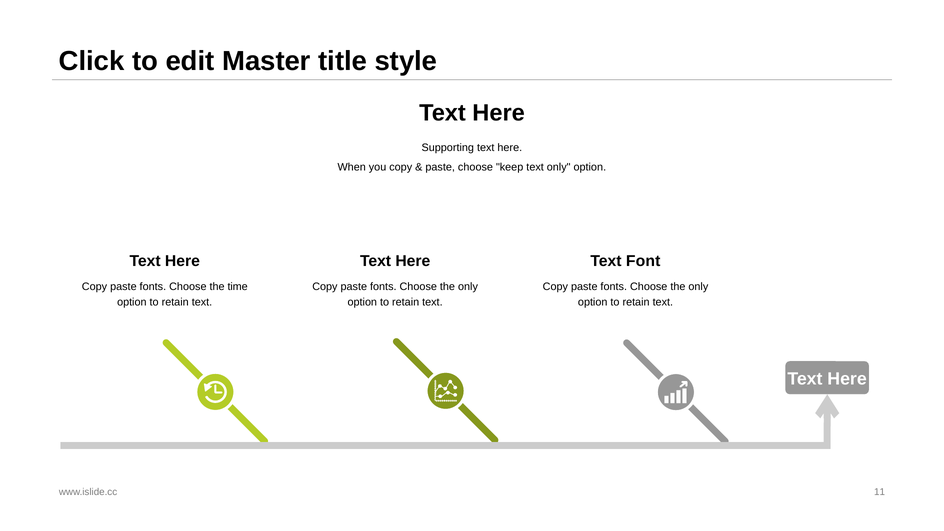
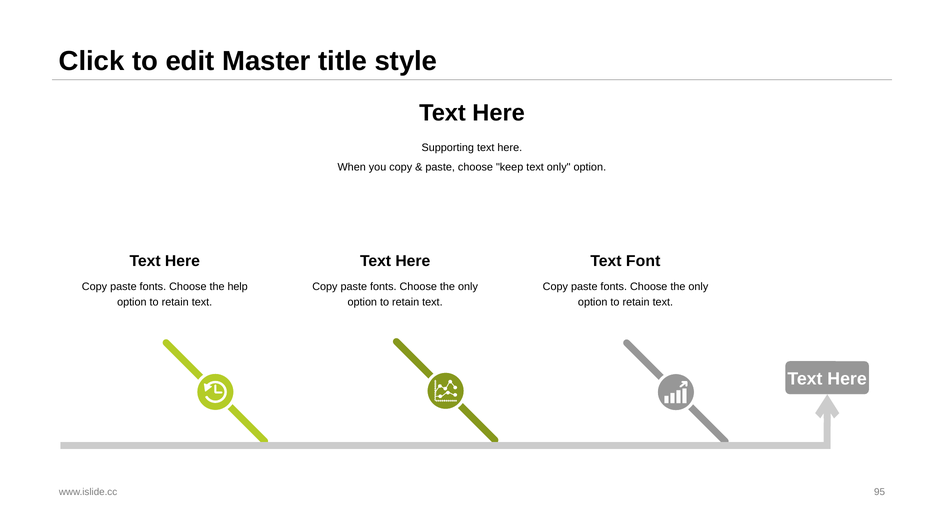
time: time -> help (238, 287)
11: 11 -> 95 (880, 492)
